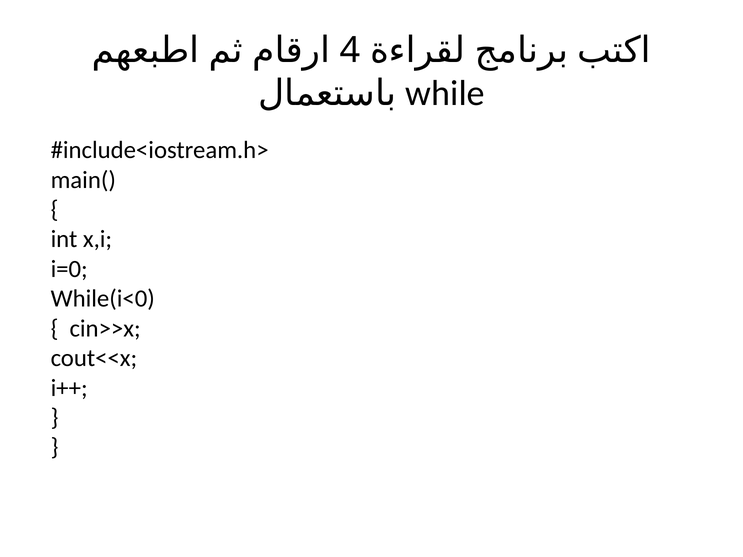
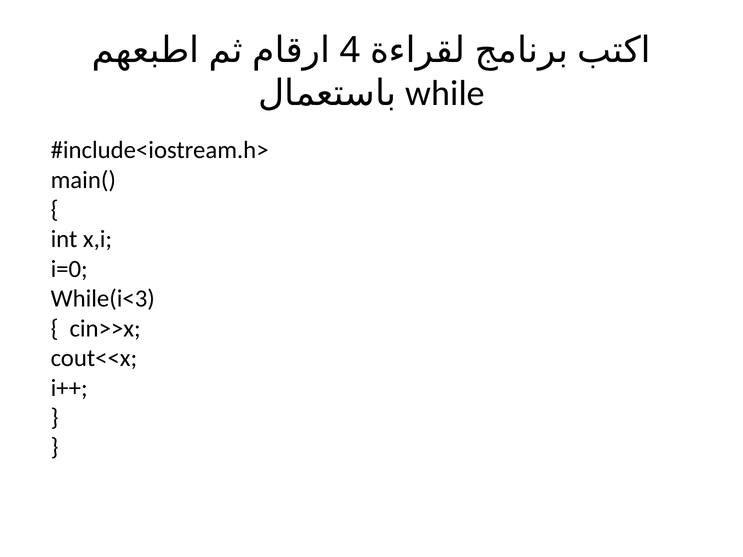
While(i<0: While(i<0 -> While(i<3 (103, 299)
